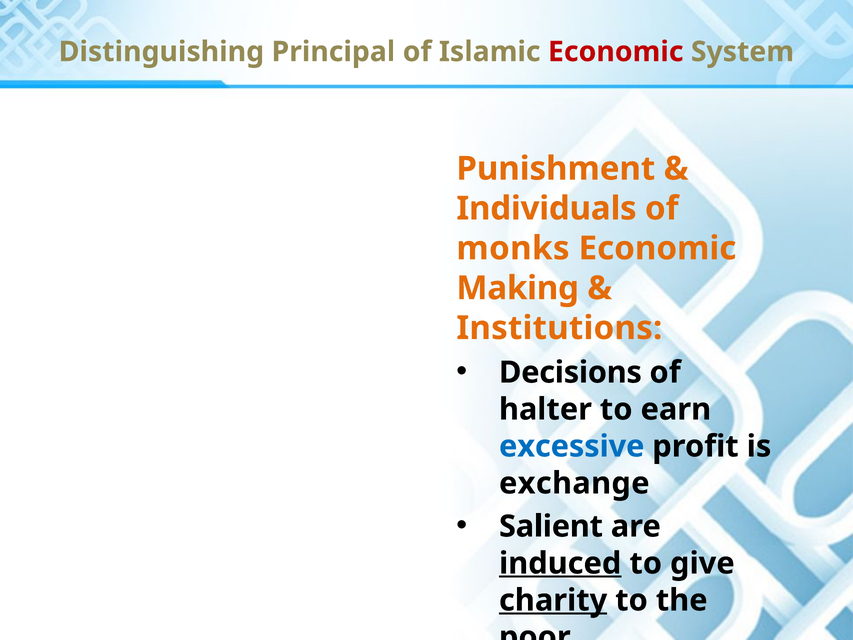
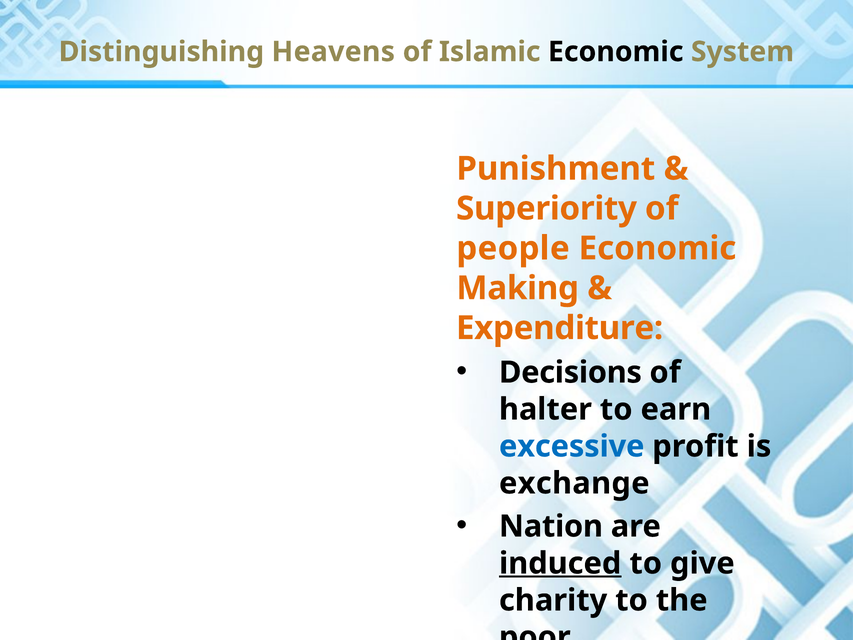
Principal: Principal -> Heavens (333, 52)
Economic colour: red -> black (616, 52)
Individuals: Individuals -> Superiority (547, 208)
monks: monks -> people (513, 248)
Institutions: Institutions -> Expenditure (560, 328)
Salient: Salient -> Nation (551, 526)
charity underline: present -> none (553, 600)
